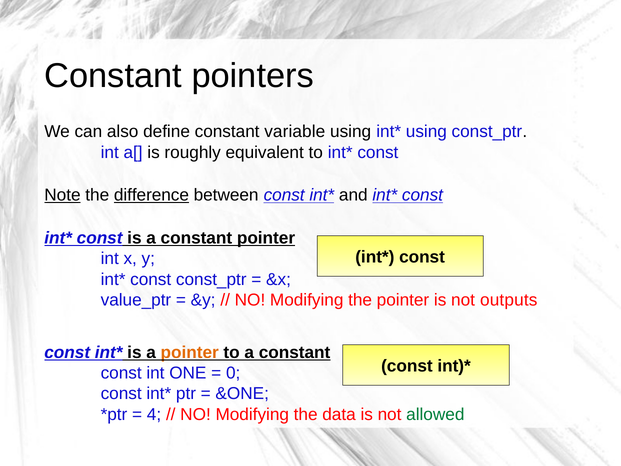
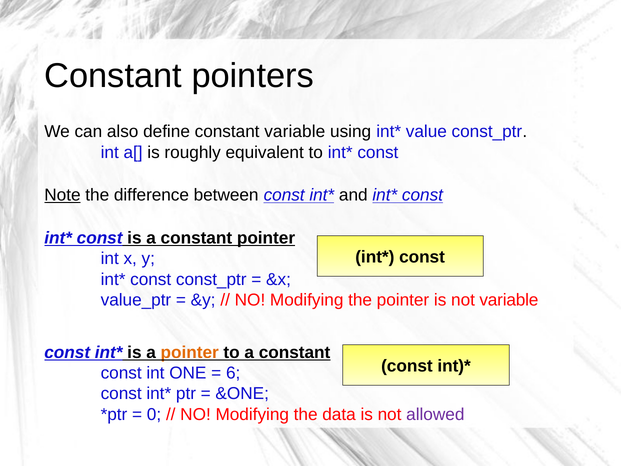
using: using -> value (426, 132)
difference underline: present -> none (151, 195)
not outputs: outputs -> variable (509, 300)
0: 0 -> 6 (233, 373)
4: 4 -> 0 (154, 414)
allowed colour: green -> purple (435, 414)
